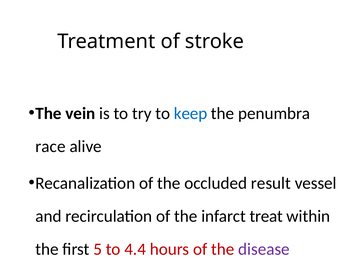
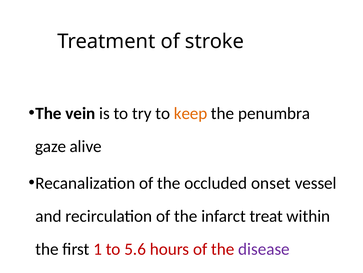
keep colour: blue -> orange (191, 113)
race: race -> gaze (51, 146)
result: result -> onset (271, 183)
5: 5 -> 1 (98, 249)
4.4: 4.4 -> 5.6 (135, 249)
